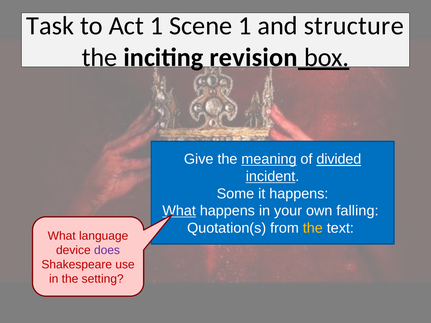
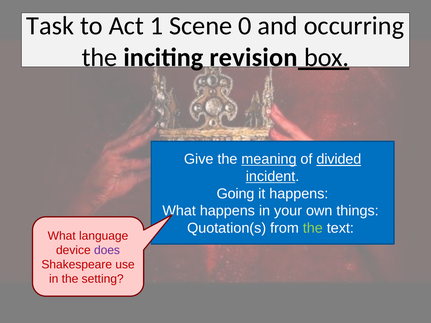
Scene 1: 1 -> 0 (245, 26)
structure: structure -> occurring (354, 26)
Some: Some -> Going (235, 194)
What underline: present -> none (179, 211)
falling: falling -> things (358, 211)
the colour: yellow -> light green (313, 228)
